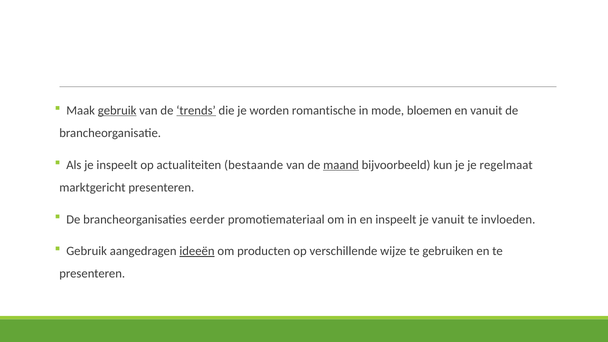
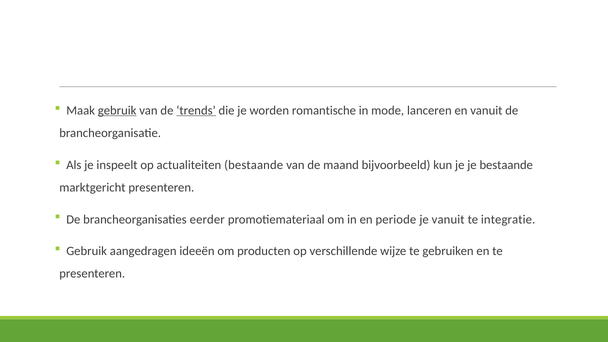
bloemen: bloemen -> lanceren (429, 110)
maand underline: present -> none (341, 165)
je regelmaat: regelmaat -> bestaande (506, 165)
en inspeelt: inspeelt -> periode (396, 219)
invloeden: invloeden -> integratie (508, 219)
ideeën underline: present -> none (197, 251)
